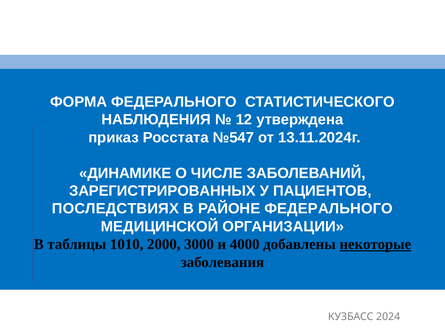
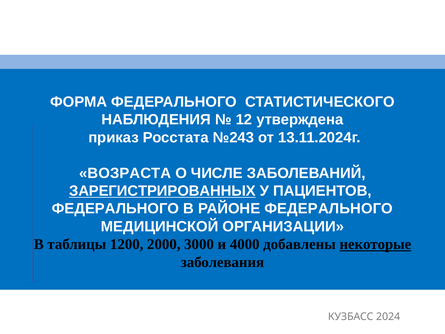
№547: №547 -> №243 (234, 137)
ДИНАМИКЕ: ДИНАМИКЕ -> ВОЗРАСТА (125, 173)
ЗАРЕГИСТРИРОВАННЫХ underline: none -> present (162, 191)
ПОСЛЕДСТВИЯХ: ПОСЛЕДСТВИЯХ -> ФЕДЕРАЛЬНОГО (115, 209)
1010: 1010 -> 1200 (127, 244)
